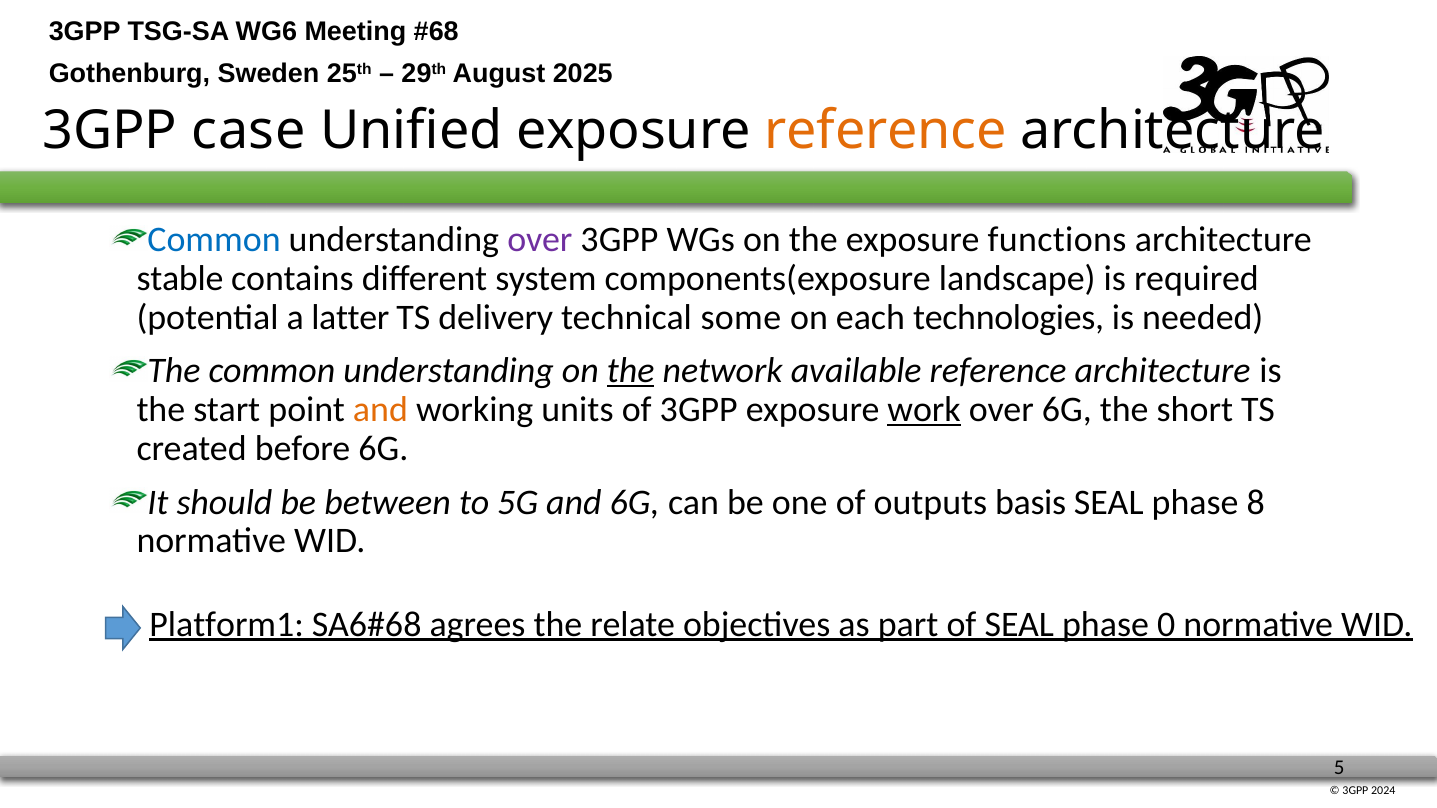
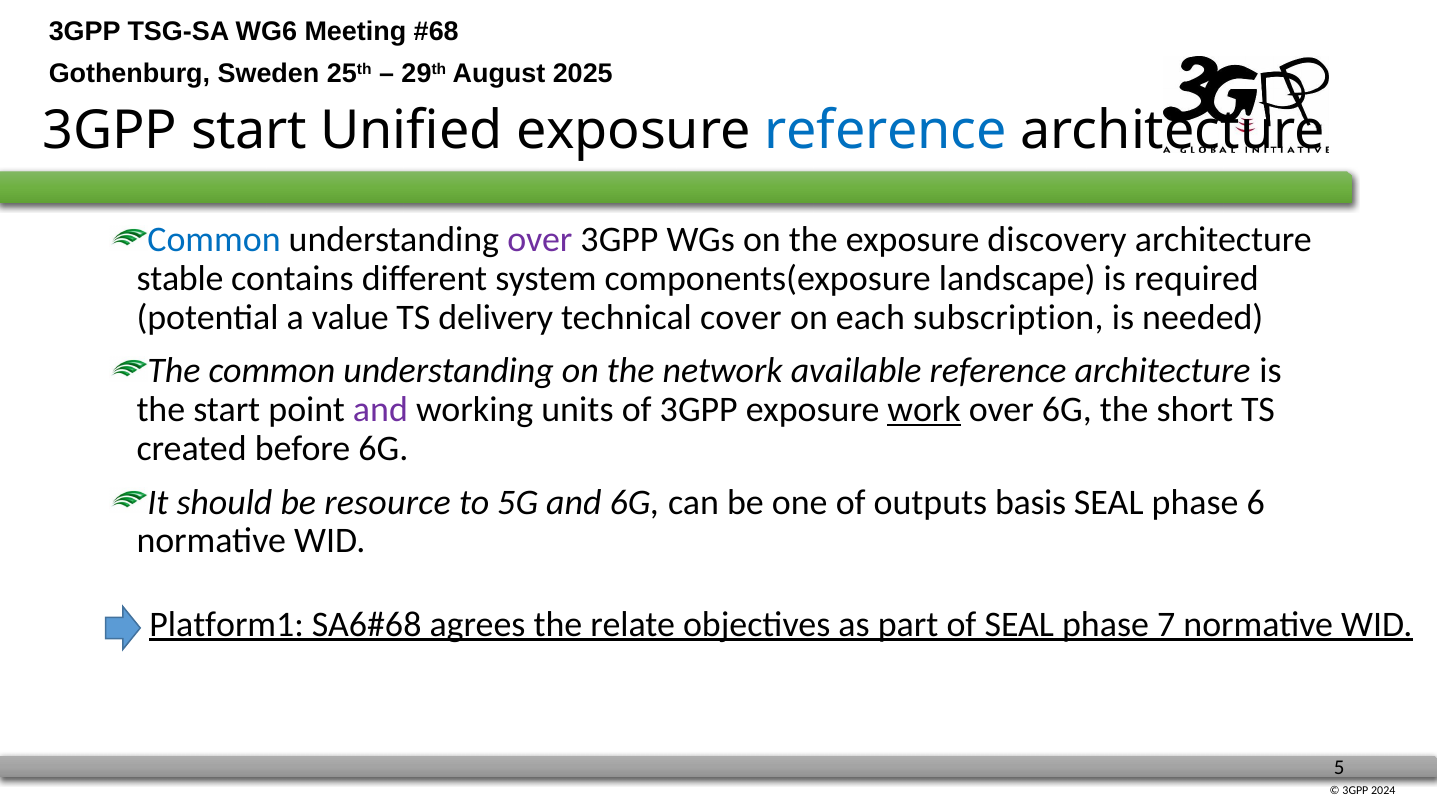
3GPP case: case -> start (249, 130)
reference colour: orange -> blue (886, 130)
functions: functions -> discovery (1057, 240)
latter: latter -> value (350, 317)
some: some -> cover (741, 317)
technologies: technologies -> subscription (1008, 317)
the underline: present -> none (631, 371)
and colour: orange -> purple (380, 410)
between: between -> resource (388, 502)
8: 8 -> 6 (1256, 502)
0: 0 -> 7 (1166, 625)
